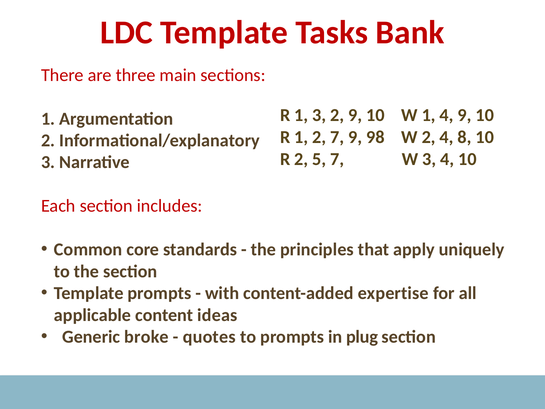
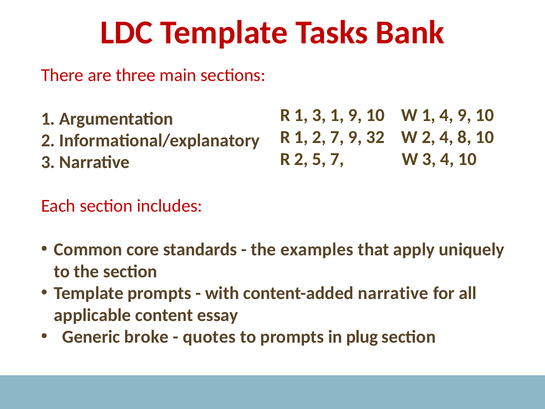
3 2: 2 -> 1 (337, 115)
98: 98 -> 32 (375, 137)
principles: principles -> examples (317, 249)
content-added expertise: expertise -> narrative (393, 293)
ideas: ideas -> essay (218, 315)
